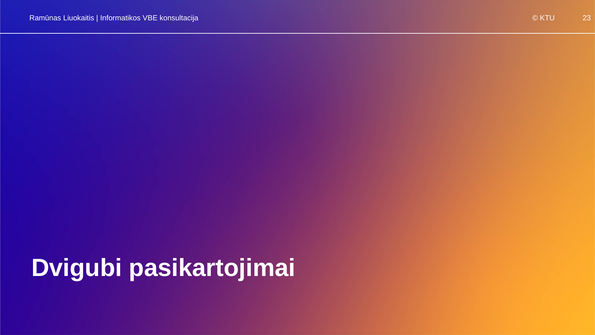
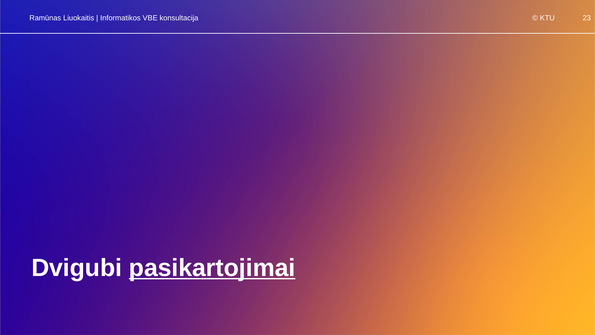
pasikartojimai underline: none -> present (212, 268)
